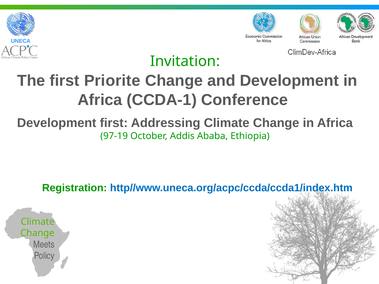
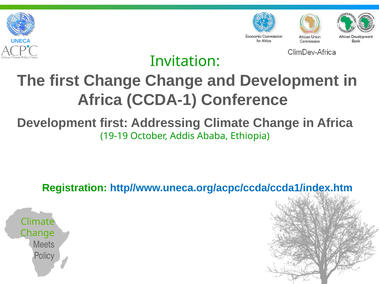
first Priorite: Priorite -> Change (112, 81)
97-19: 97-19 -> 19-19 (114, 136)
